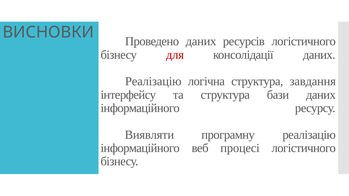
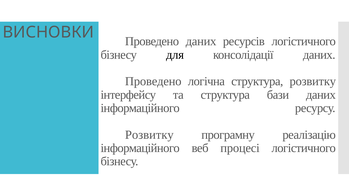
для colour: red -> black (175, 55)
Реалізацію: Реалізацію -> Проведено (153, 82)
структура завдання: завдання -> розвитку (313, 82)
Виявляти: Виявляти -> Розвитку (149, 135)
